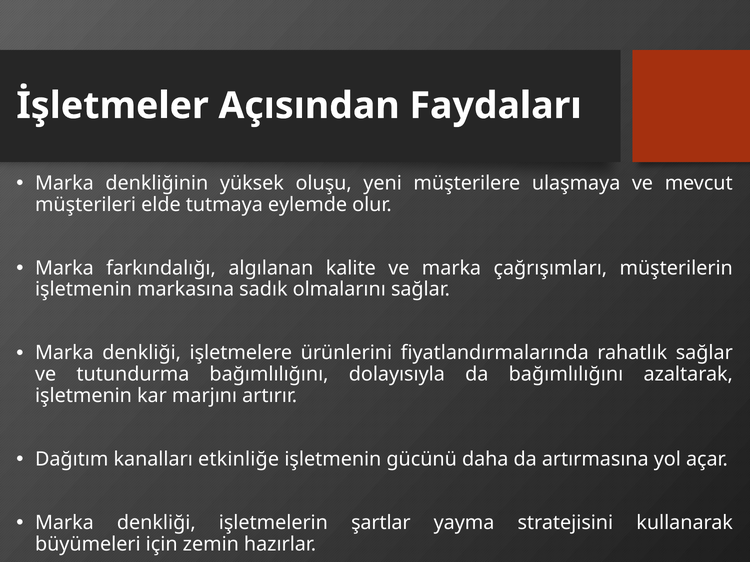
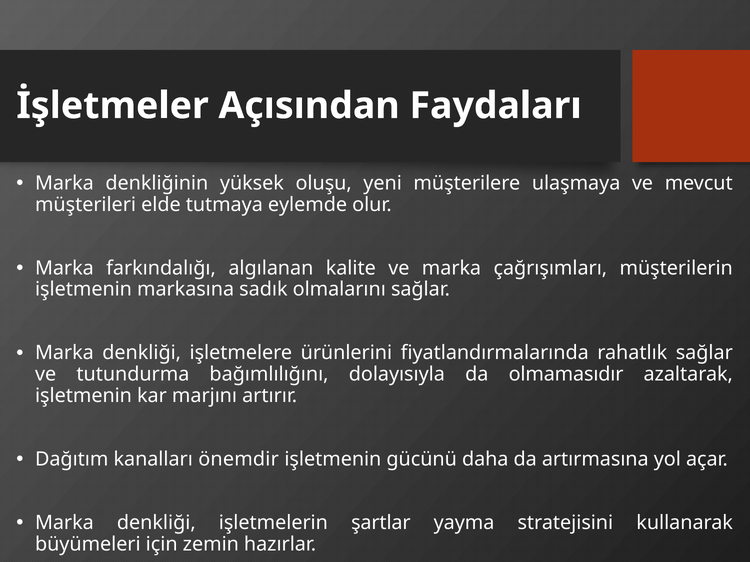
da bağımlılığını: bağımlılığını -> olmamasıdır (566, 375)
etkinliğe: etkinliğe -> önemdir (239, 460)
